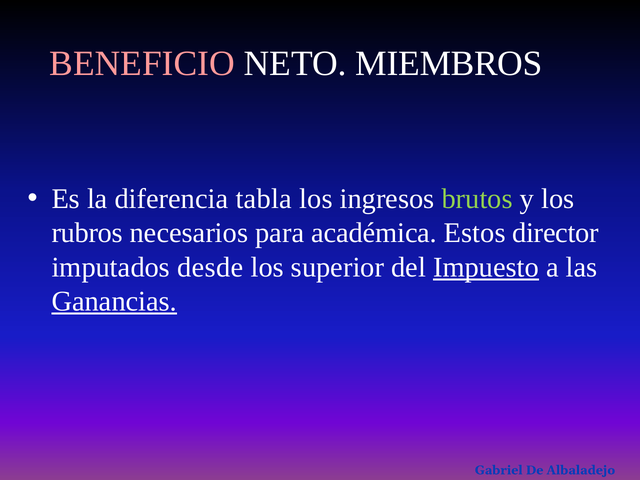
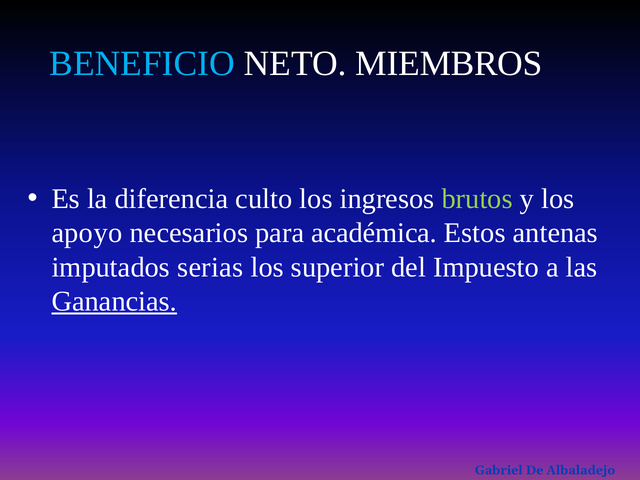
BENEFICIO colour: pink -> light blue (142, 64)
tabla: tabla -> culto (264, 199)
rubros: rubros -> apoyo (87, 233)
director: director -> antenas (555, 233)
desde: desde -> serias (210, 267)
Impuesto underline: present -> none (486, 267)
